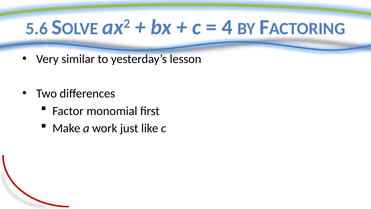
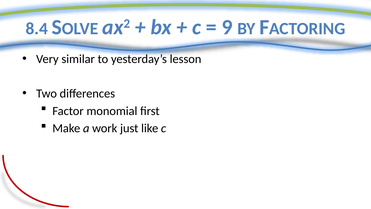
5.6: 5.6 -> 8.4 (37, 29)
4: 4 -> 9 (227, 27)
